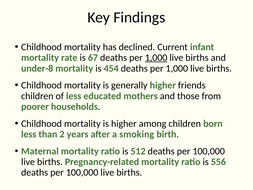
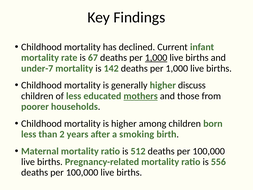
under-8: under-8 -> under-7 (37, 68)
454: 454 -> 142 (111, 68)
friends: friends -> discuss (192, 85)
mothers underline: none -> present (141, 96)
